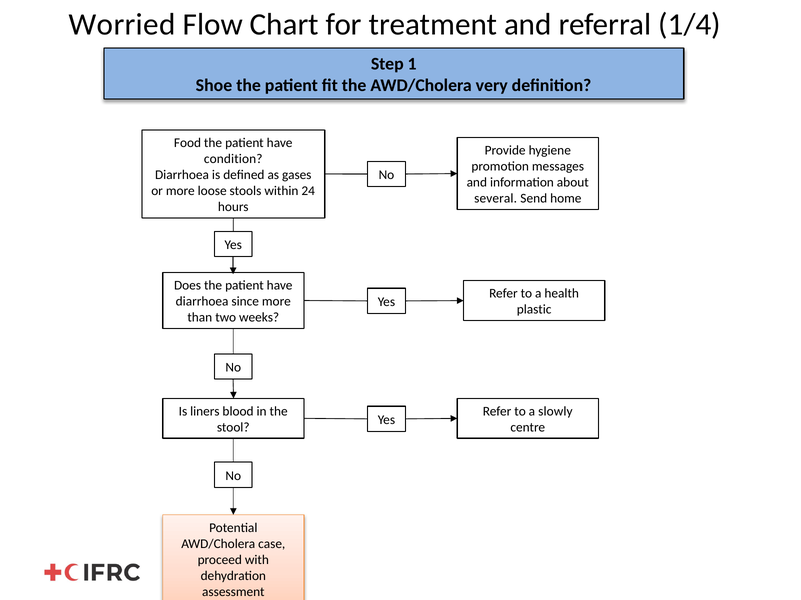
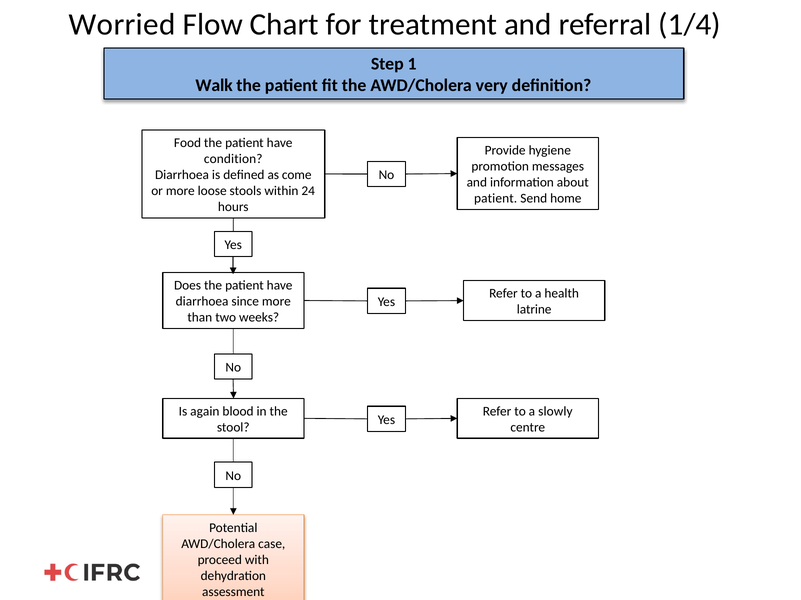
Shoe: Shoe -> Walk (214, 86)
gases: gases -> come (297, 175)
several: several -> patient (496, 199)
plastic: plastic -> latrine (534, 310)
liners: liners -> again (205, 412)
